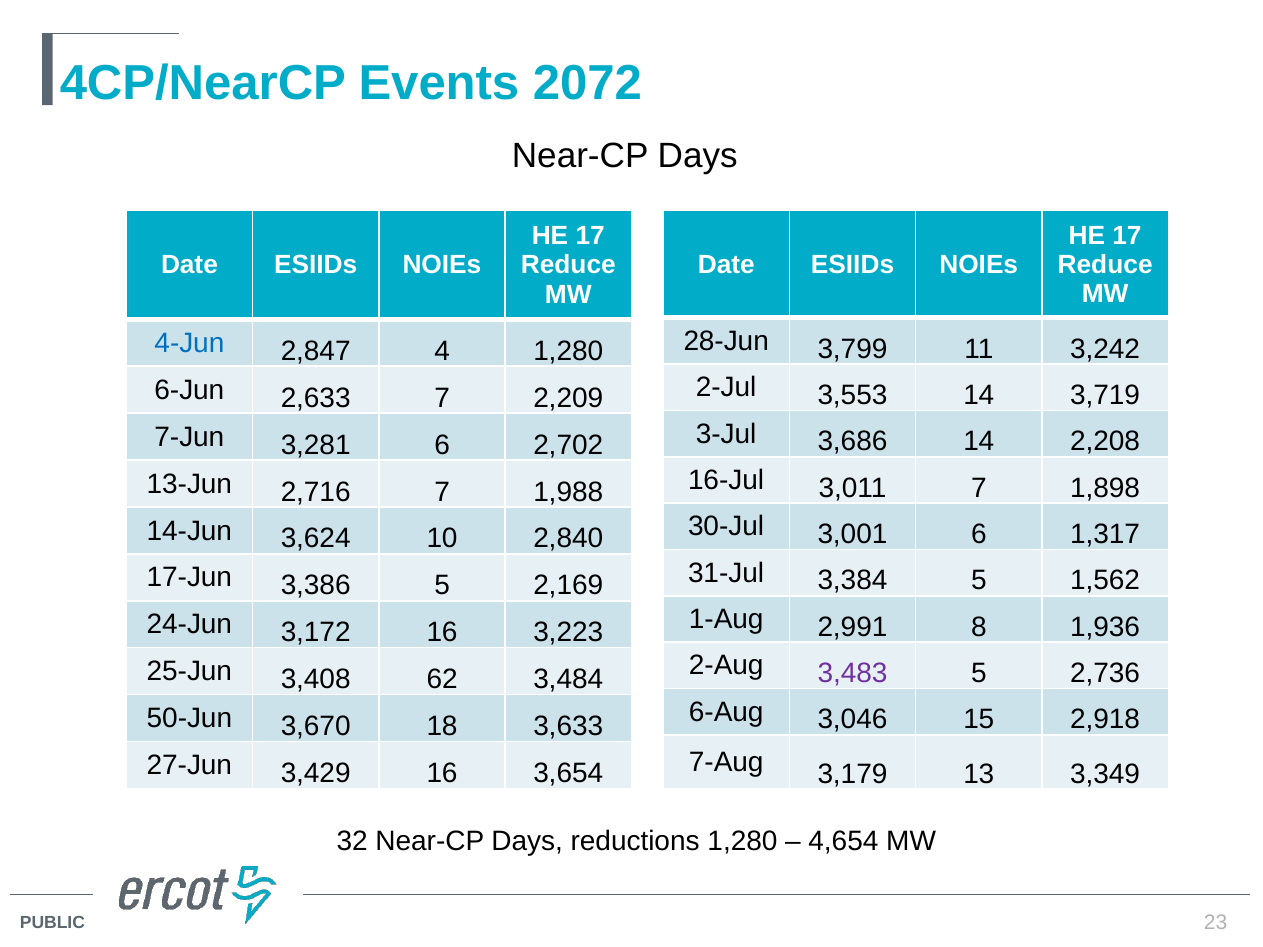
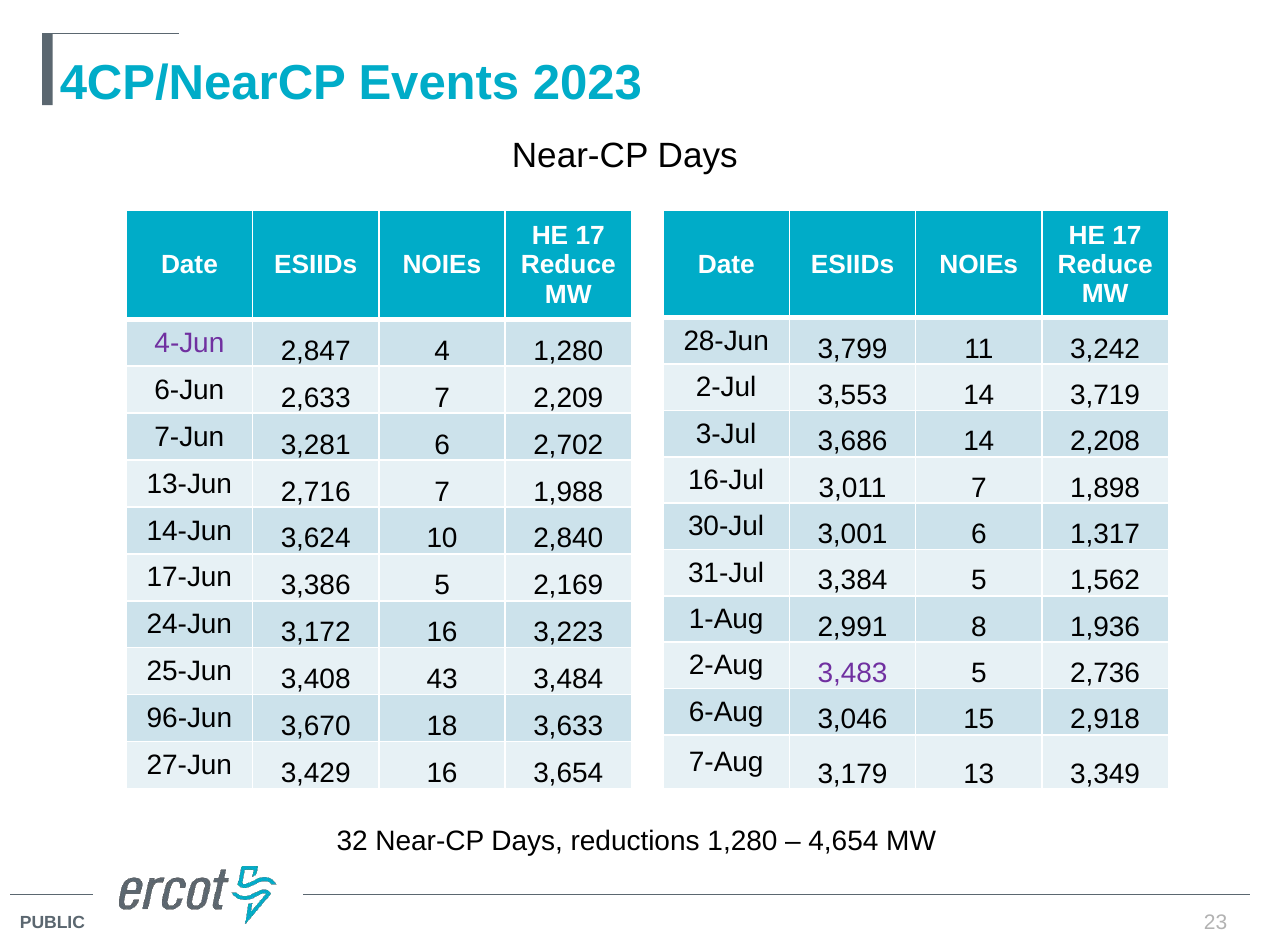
2072: 2072 -> 2023 (587, 83)
4-Jun colour: blue -> purple (189, 343)
62: 62 -> 43 (442, 680)
50-Jun: 50-Jun -> 96-Jun (189, 719)
